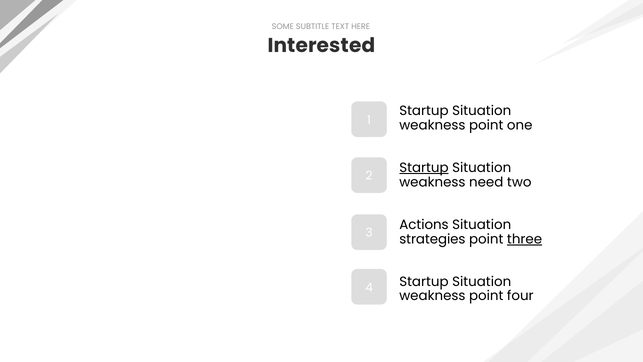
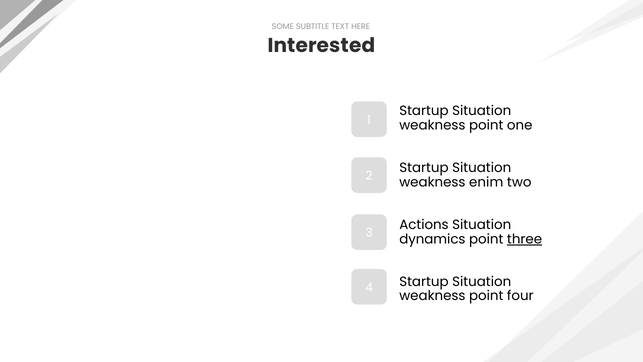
Startup underline: present -> none (424, 168)
need: need -> enim (486, 182)
strategies: strategies -> dynamics (432, 239)
